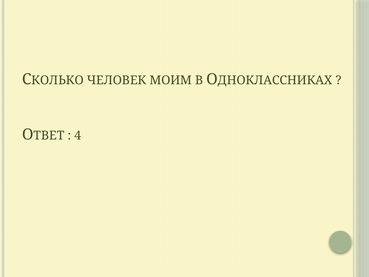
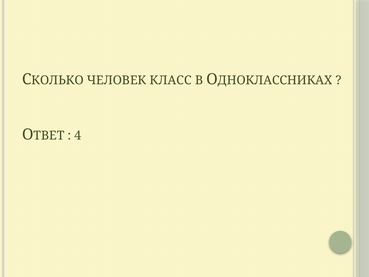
МОИМ: МОИМ -> КЛАСС (171, 80)
